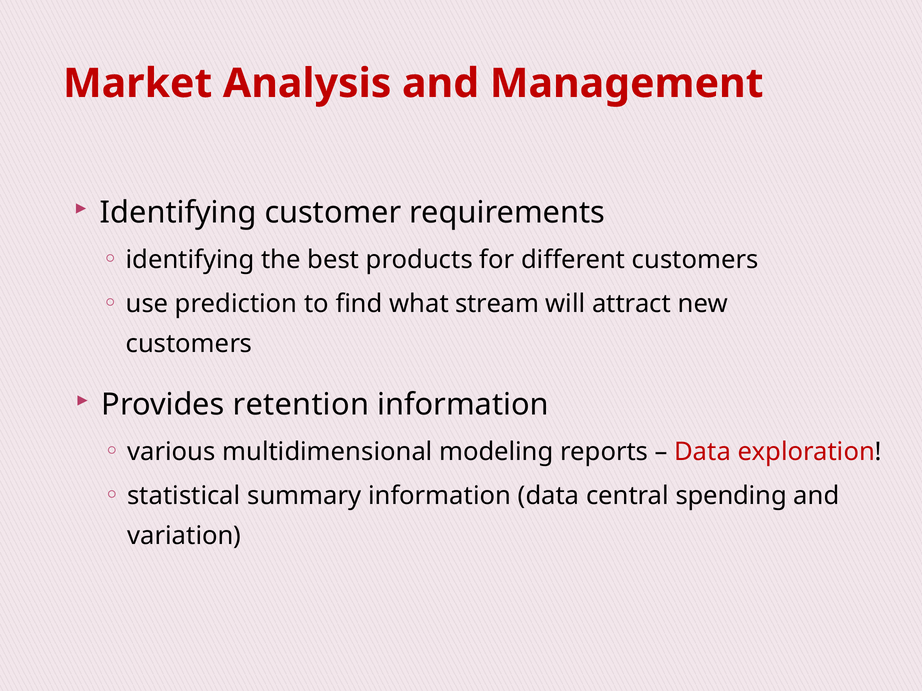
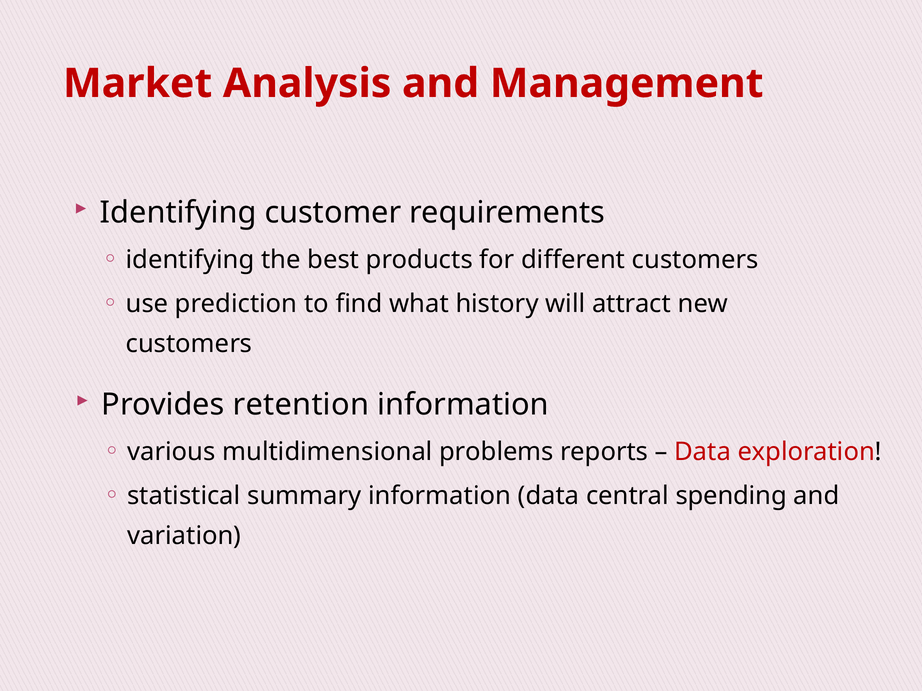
stream: stream -> history (497, 304)
modeling: modeling -> problems (496, 452)
